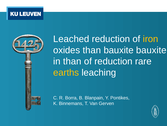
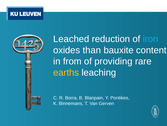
iron colour: yellow -> light blue (151, 39)
bauxite bauxite: bauxite -> content (151, 50)
in than: than -> from (72, 61)
of reduction: reduction -> providing (113, 61)
